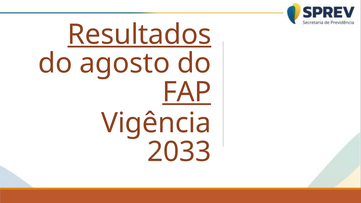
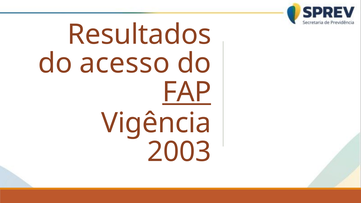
Resultados underline: present -> none (139, 35)
agosto: agosto -> acesso (125, 63)
2033: 2033 -> 2003 (179, 152)
